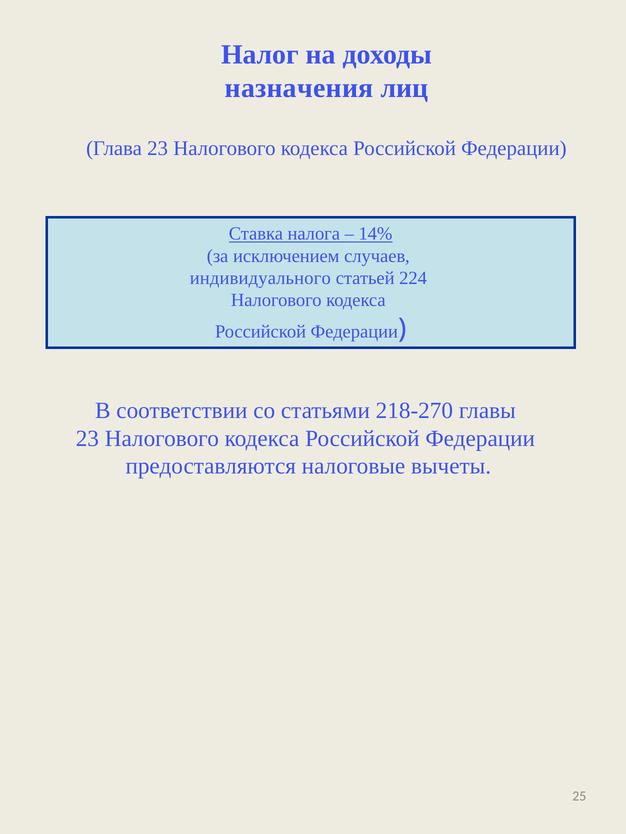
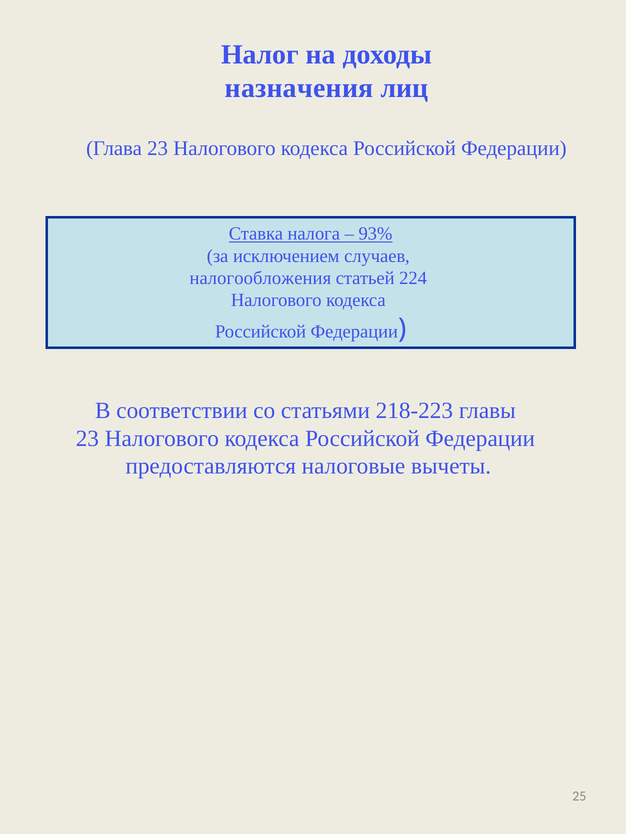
14%: 14% -> 93% (375, 234)
индивидуального: индивидуального -> налогообложения (260, 278)
218-270: 218-270 -> 218-223 (414, 411)
